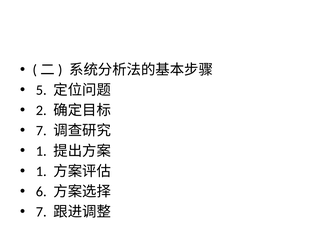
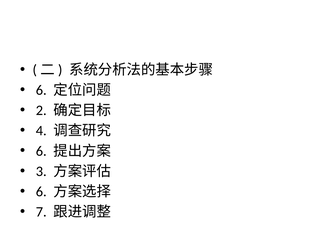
5: 5 -> 6 (41, 90)
7: 7 -> 4 (41, 130)
1: 1 -> 6 (41, 151)
1: 1 -> 3 (41, 171)
